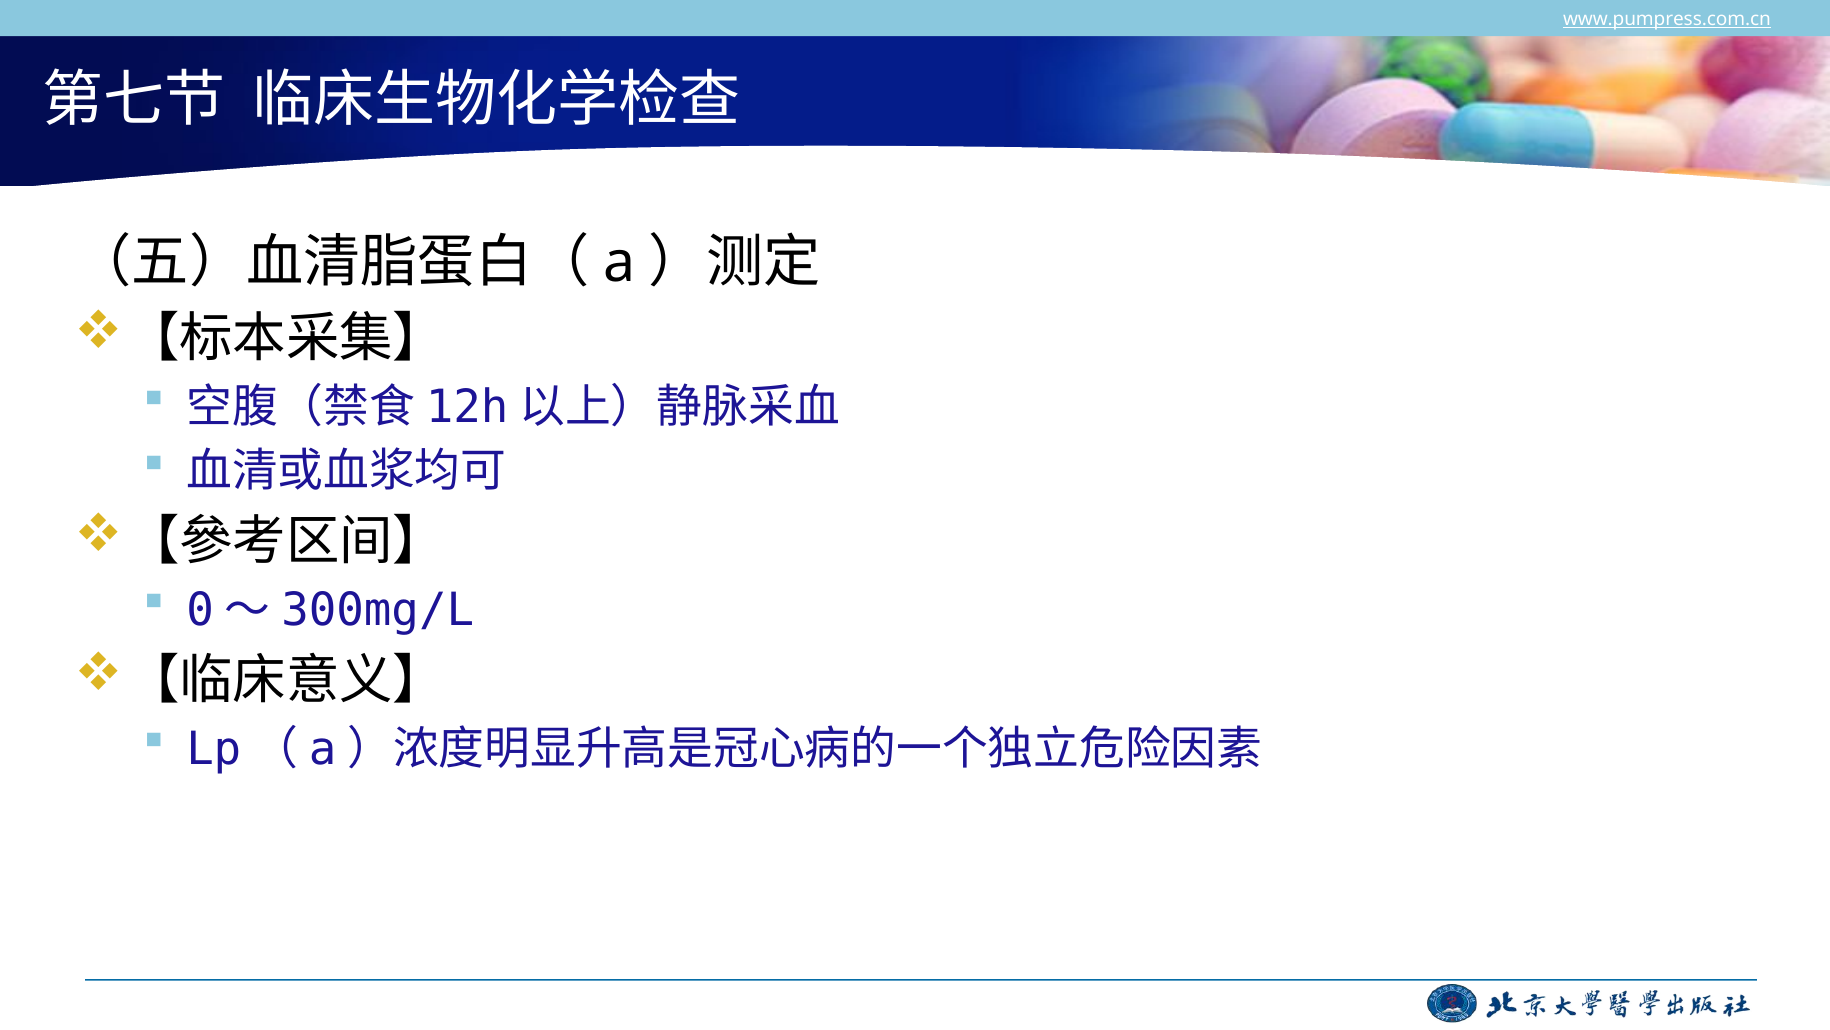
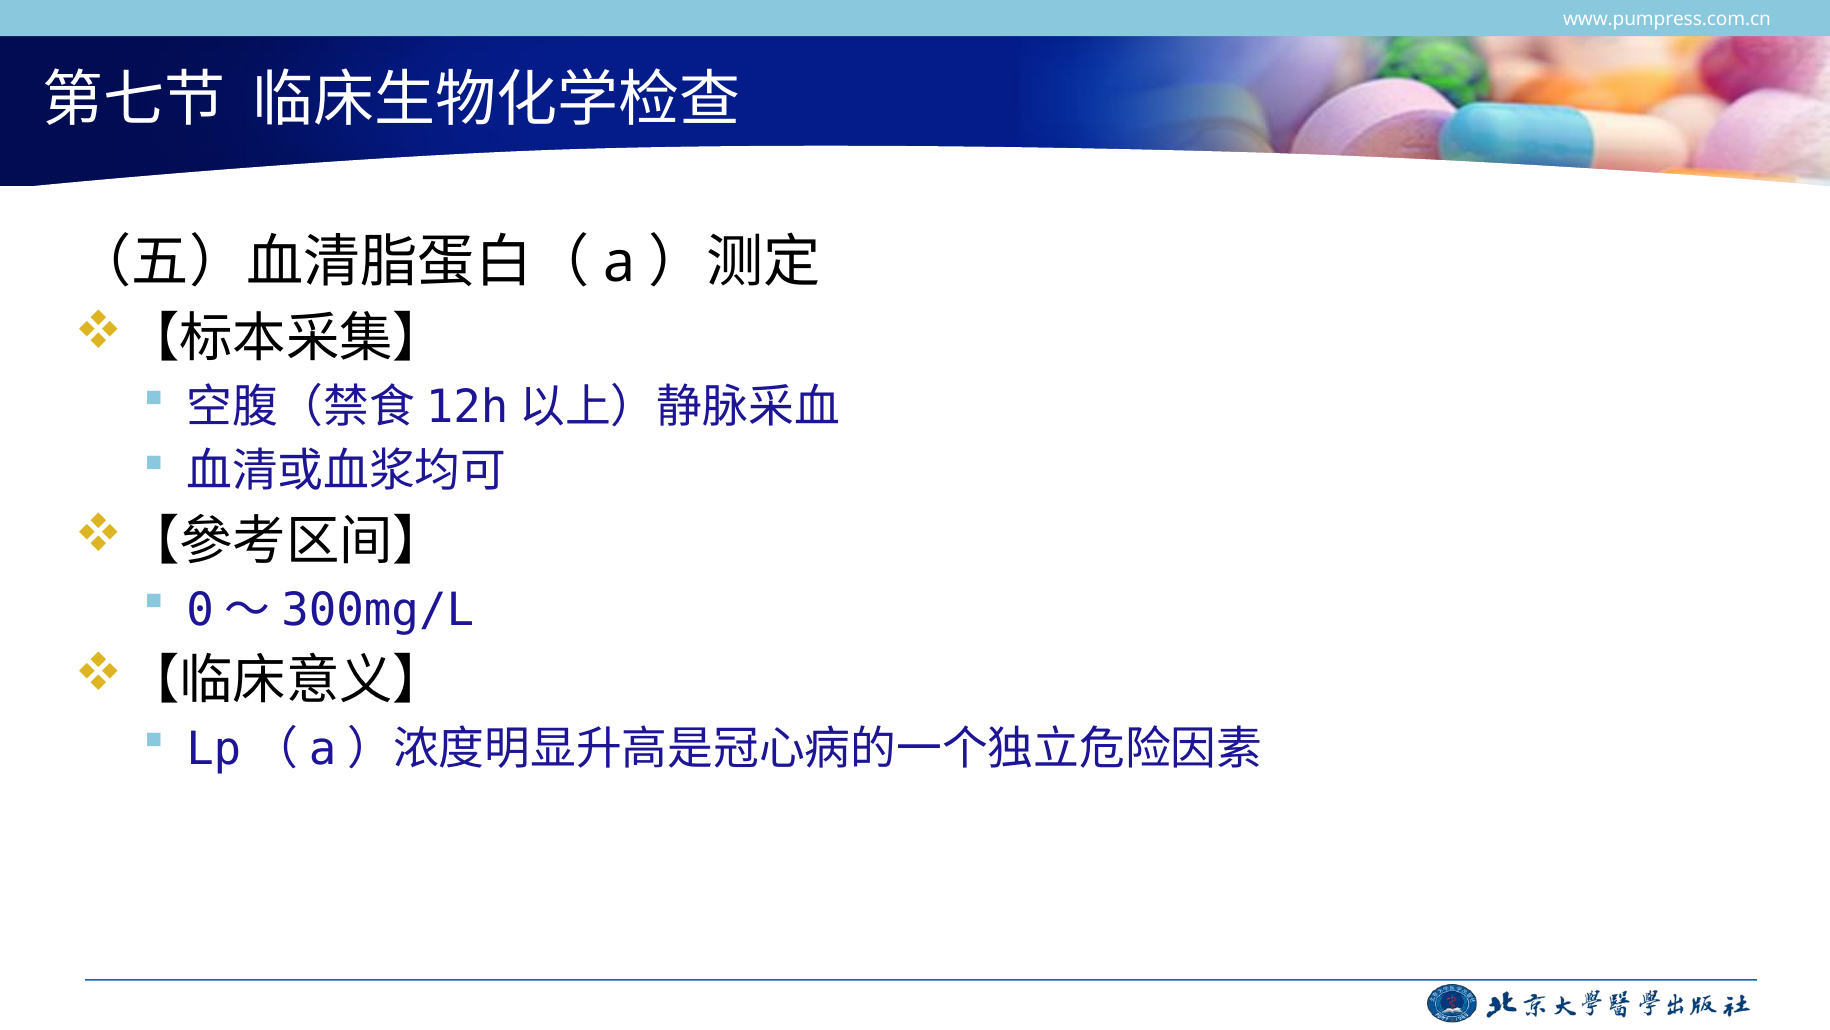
www.pumpress.com.cn underline: present -> none (1667, 20)
